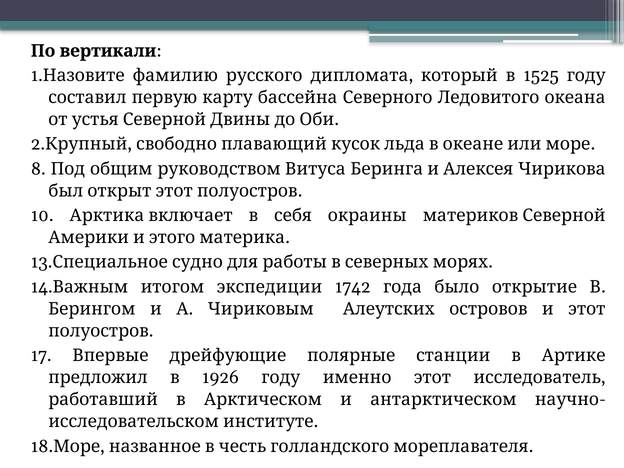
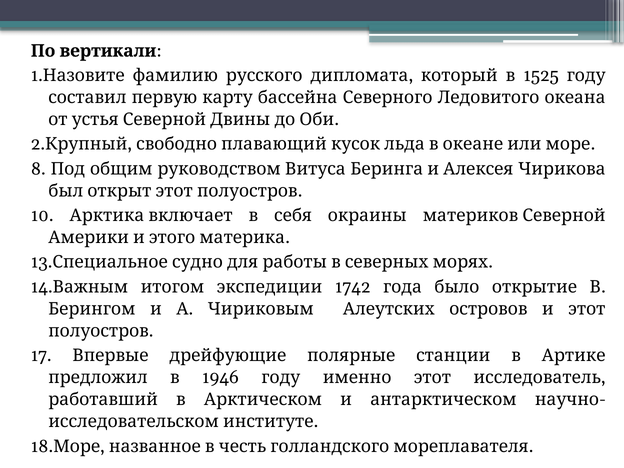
1926: 1926 -> 1946 (221, 378)
